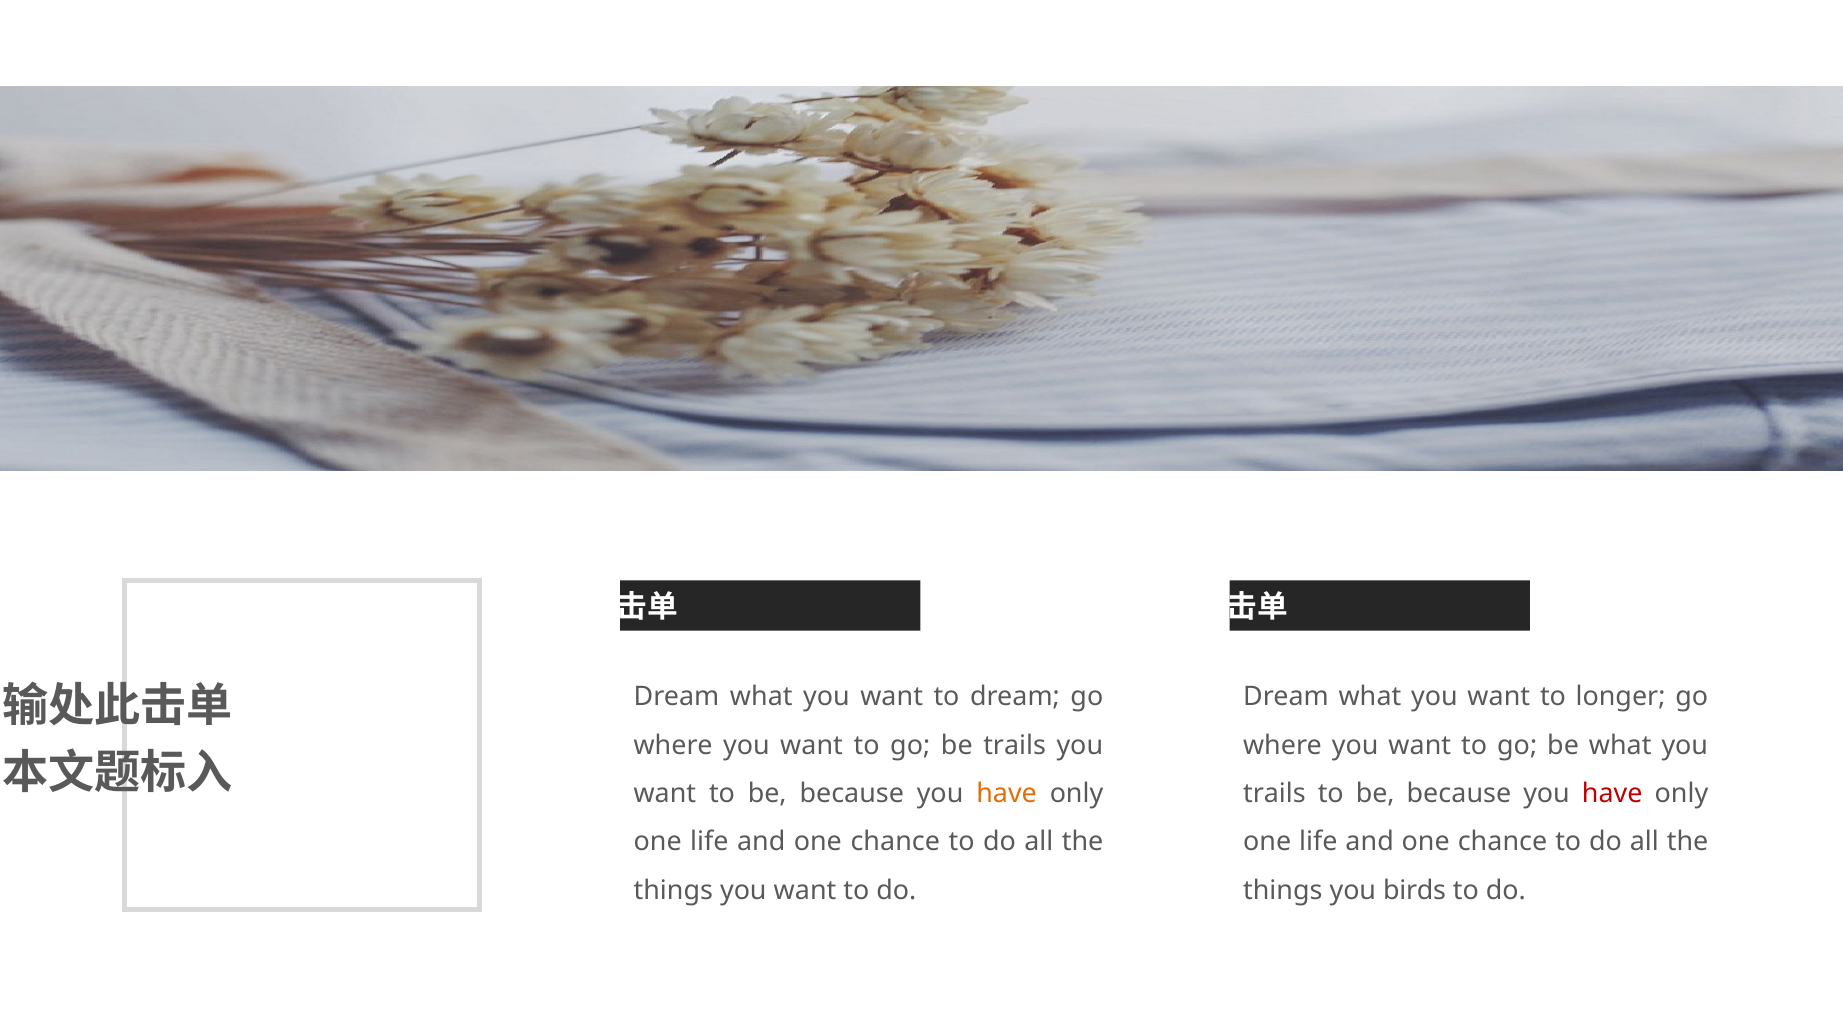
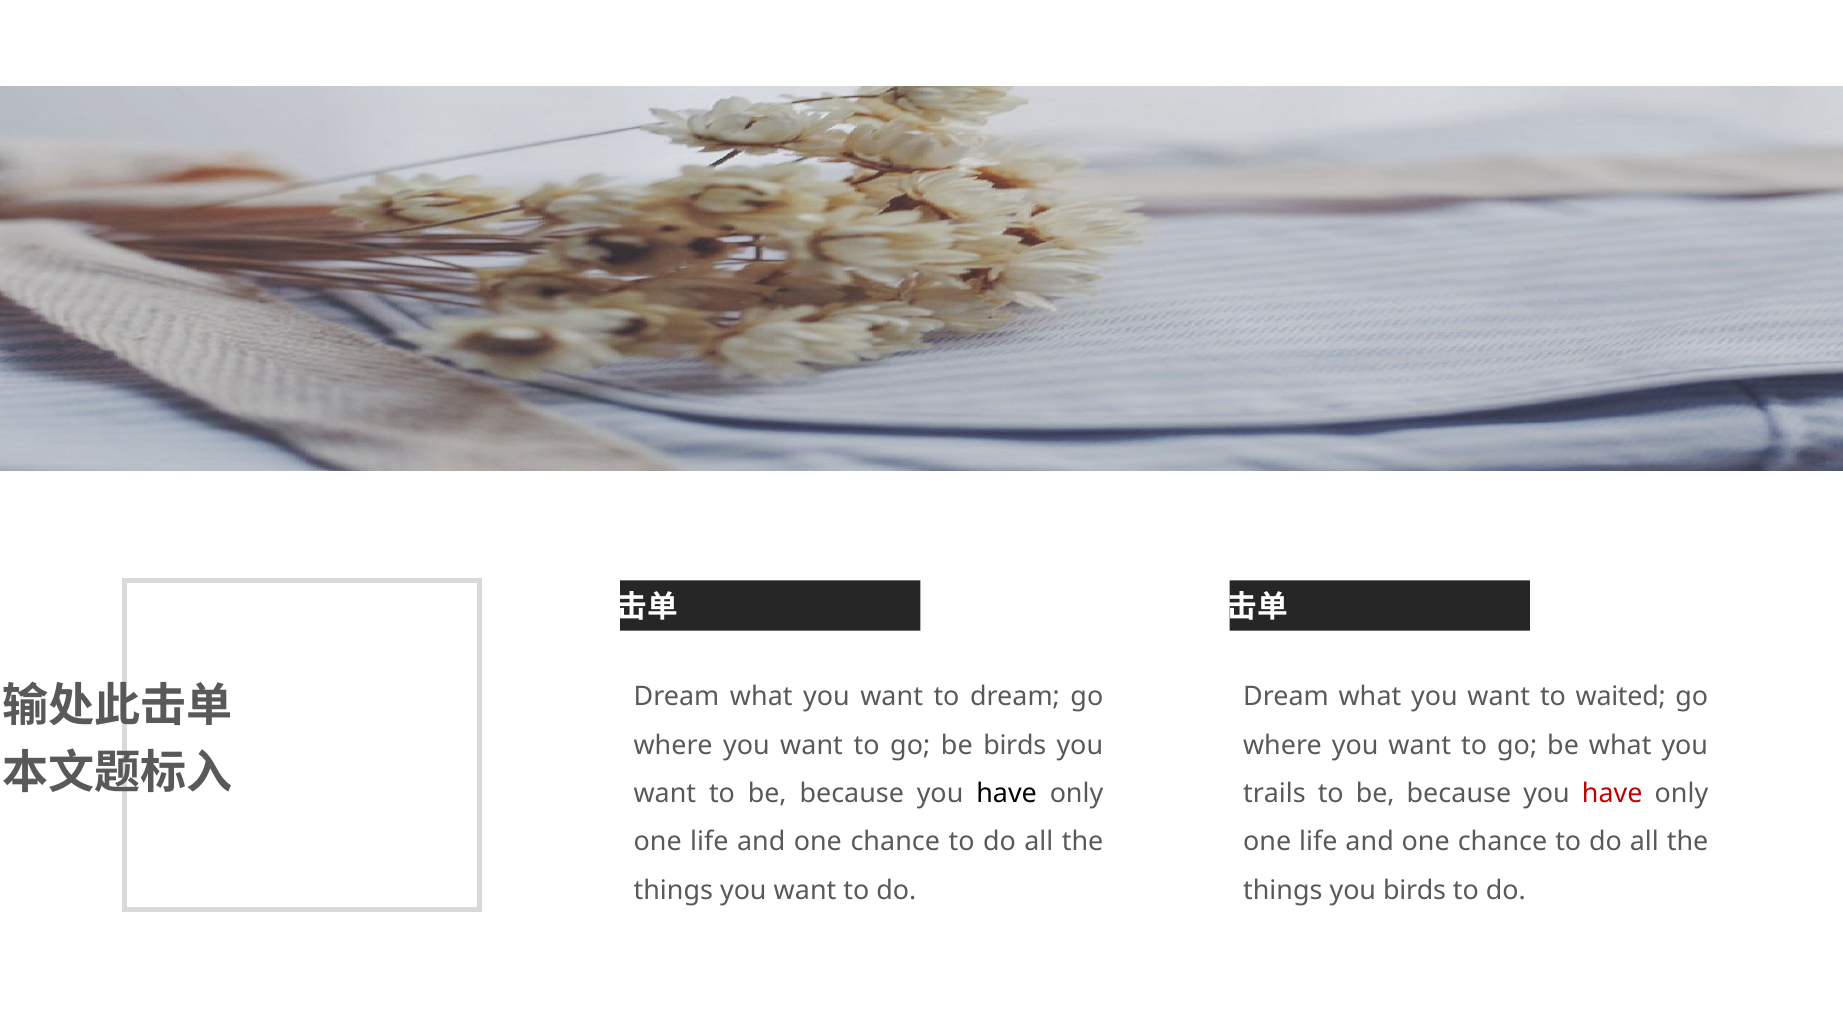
longer: longer -> waited (1621, 697)
be trails: trails -> birds (1015, 746)
have colour: orange -> black (1007, 794)
